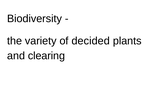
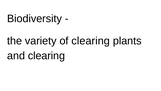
of decided: decided -> clearing (91, 41)
